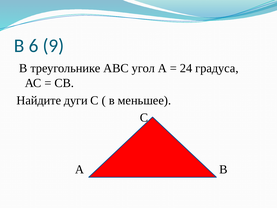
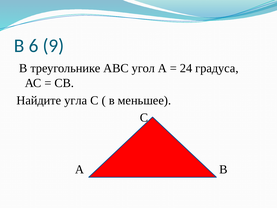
дуги: дуги -> угла (76, 100)
